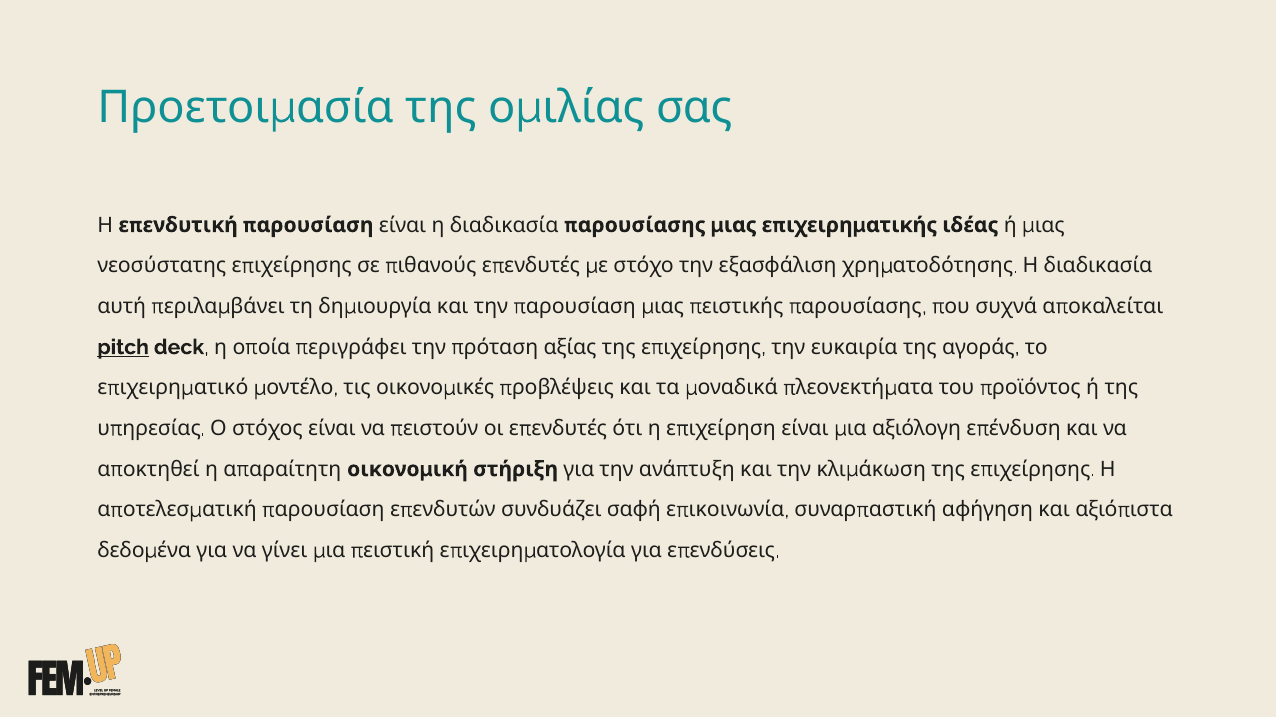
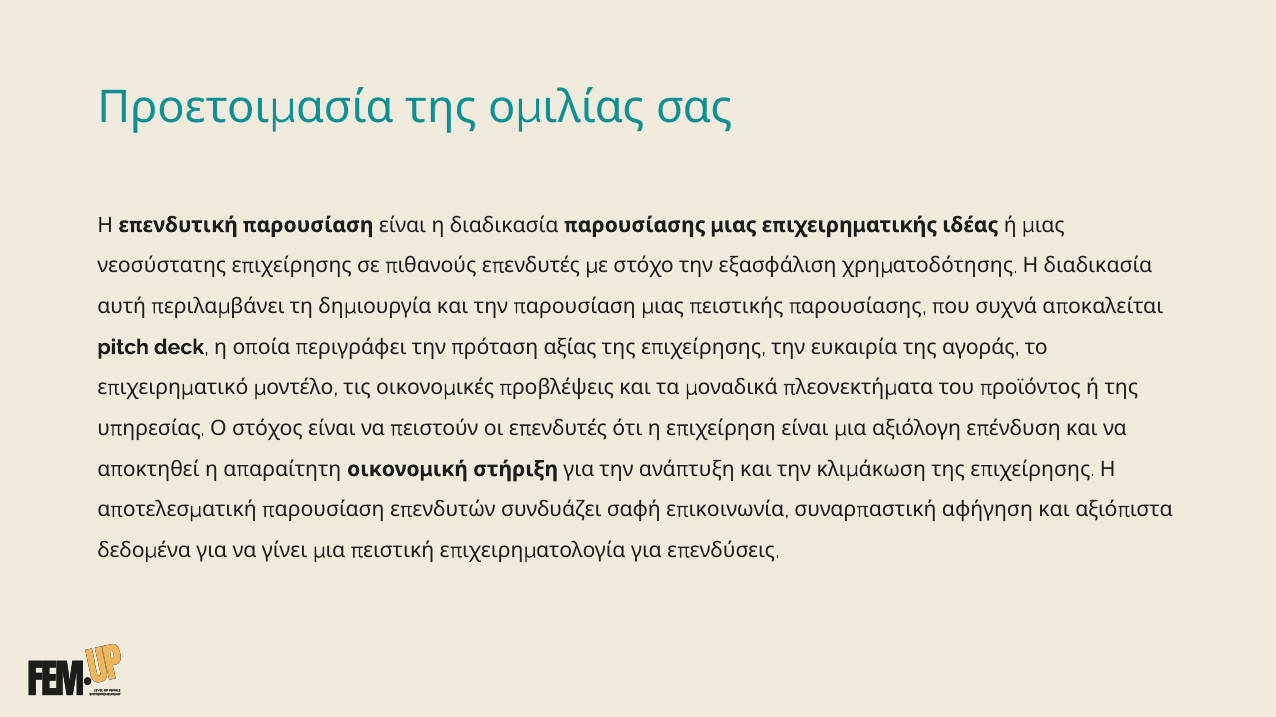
pitch underline: present -> none (123, 347)
